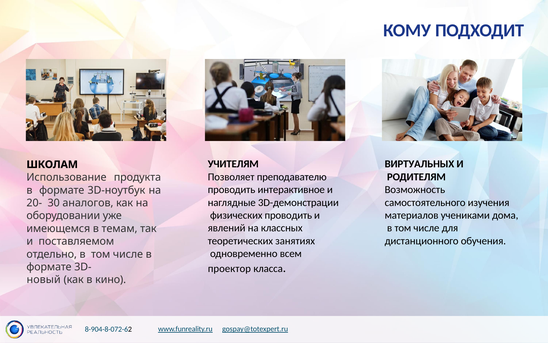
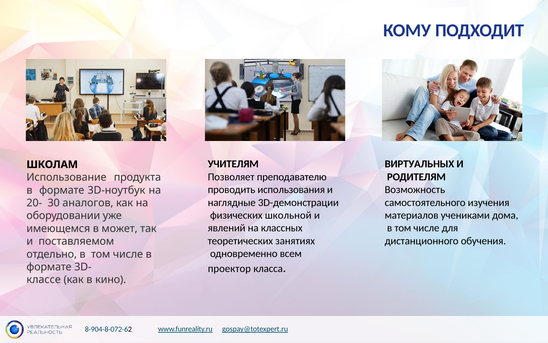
интерактивное: интерактивное -> использования (291, 190)
физических проводить: проводить -> школьной (288, 215)
темам: темам -> может (120, 228)
новый: новый -> классе (44, 280)
